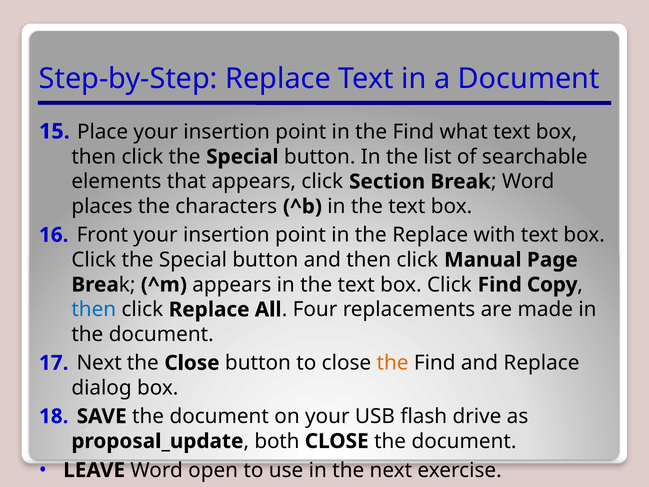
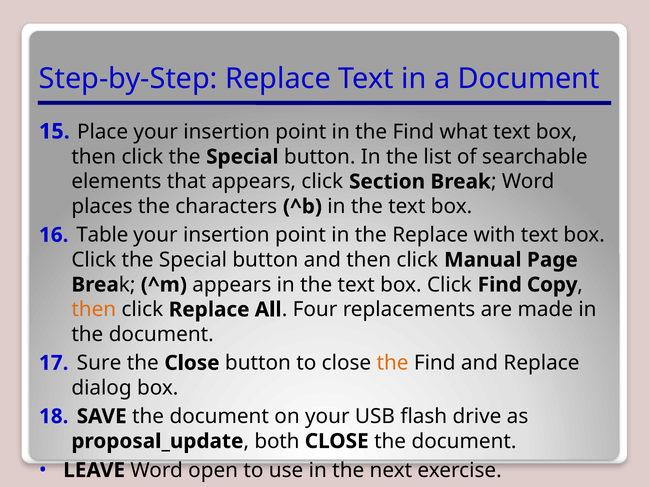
Front: Front -> Table (102, 235)
then colour: blue -> orange (94, 309)
Next: Next -> Sure (99, 363)
